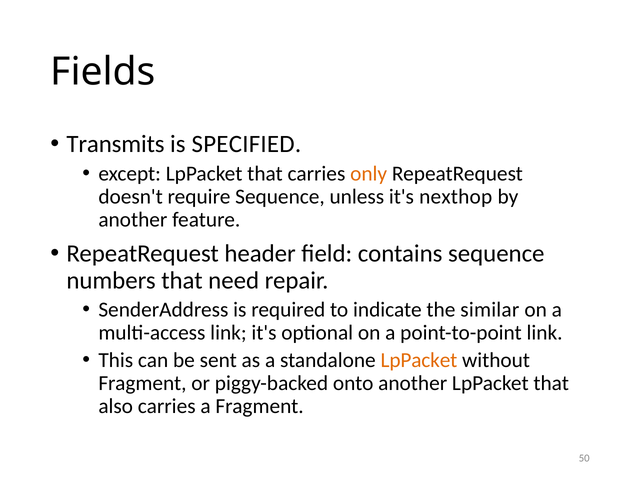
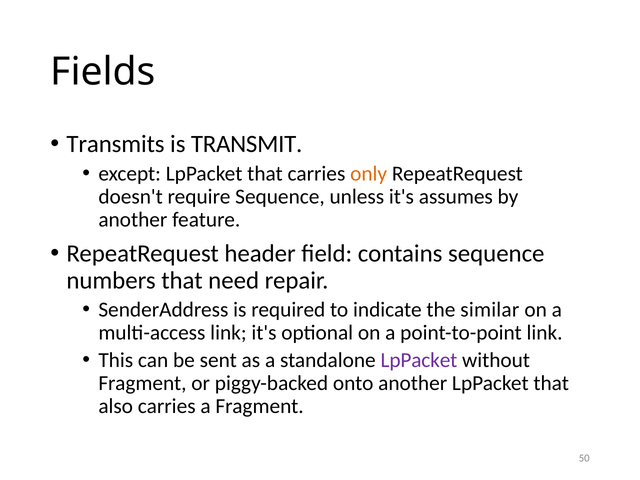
SPECIFIED: SPECIFIED -> TRANSMIT (247, 144)
nexthop: nexthop -> assumes (456, 197)
LpPacket colour: orange -> purple (419, 360)
